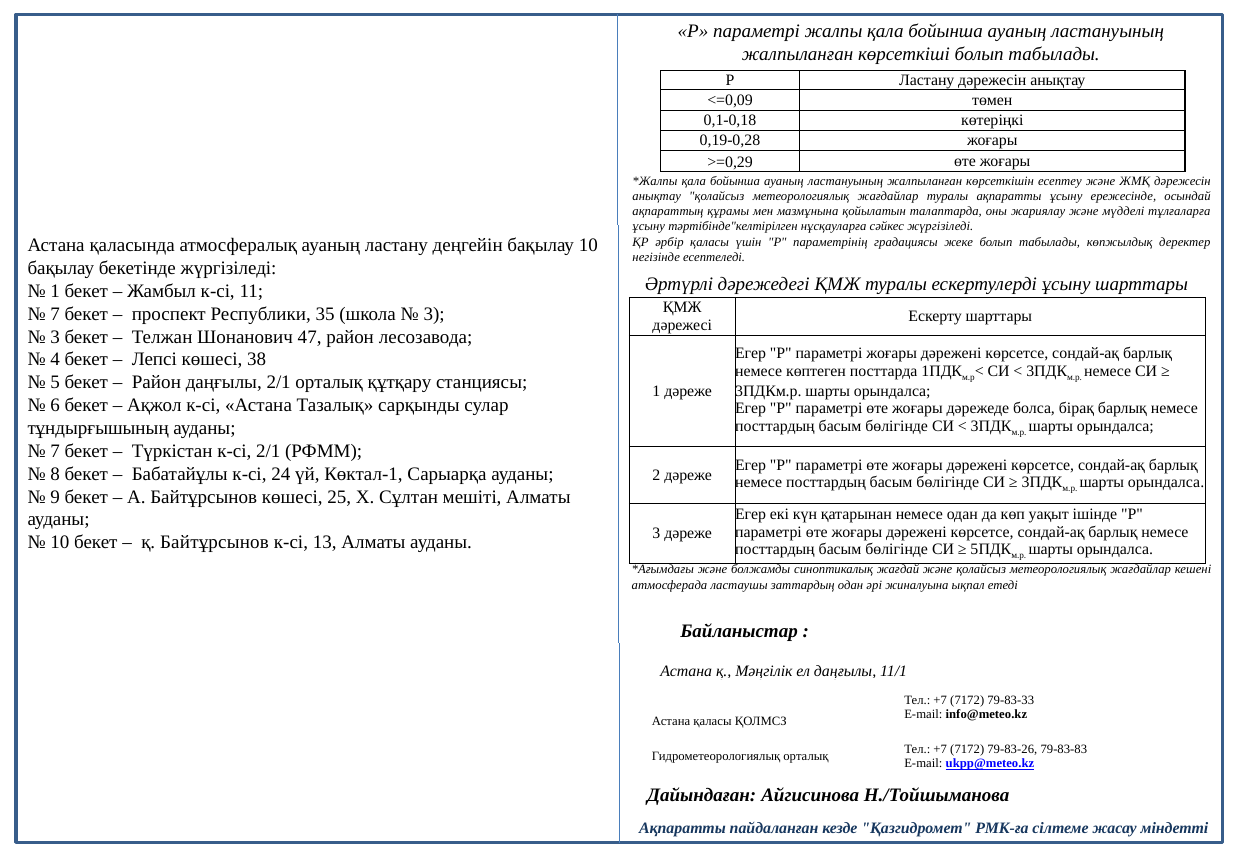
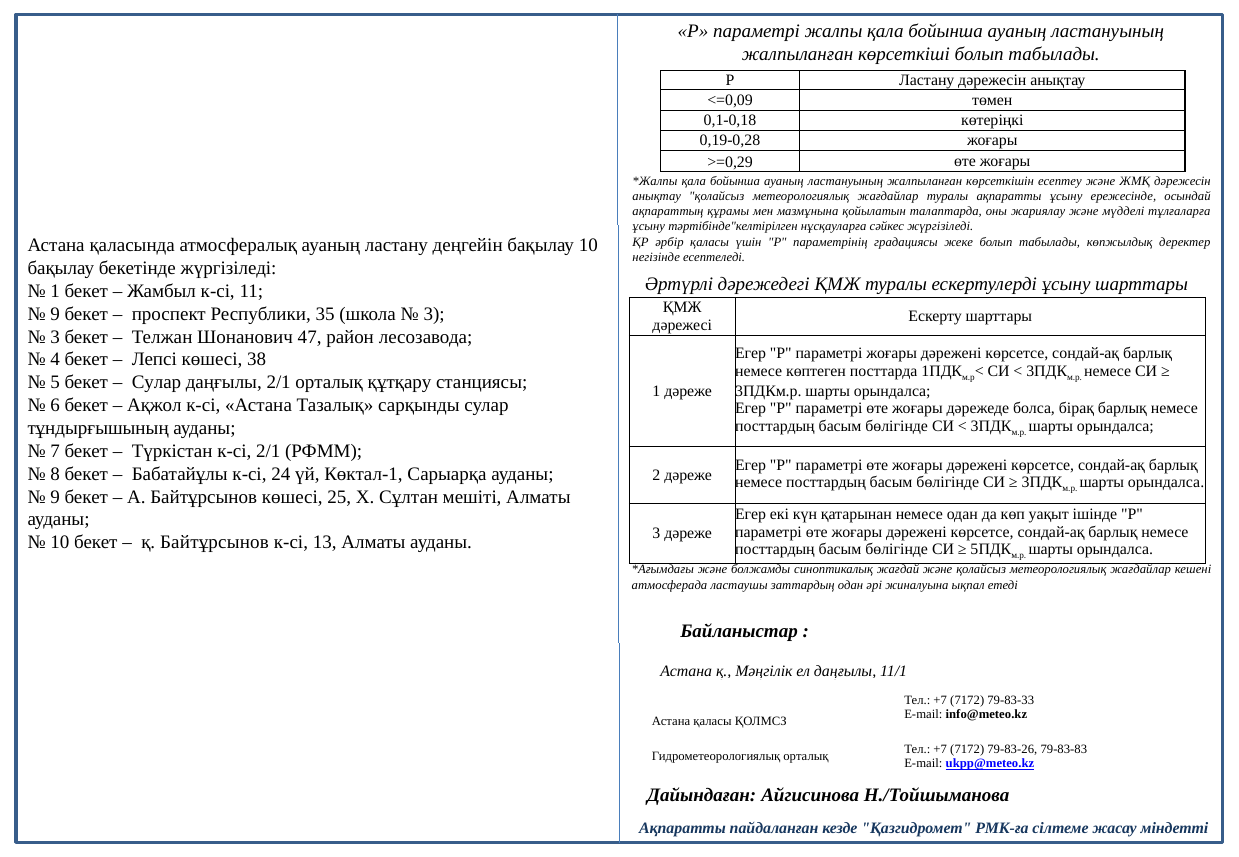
7: 7 -> 9 (55, 314)
Район: Район -> Сулар (156, 383)
